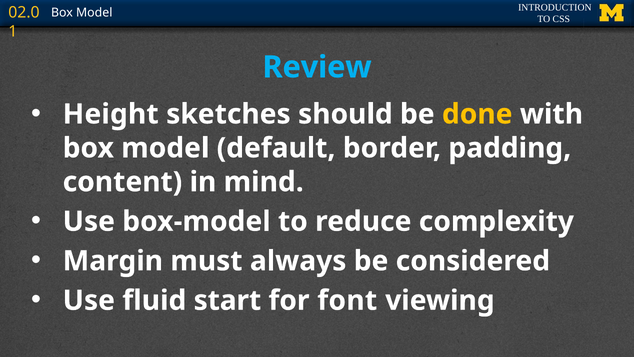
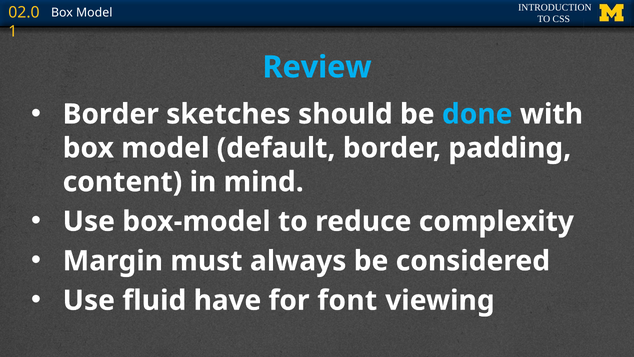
Height: Height -> Border (111, 114)
done colour: yellow -> light blue (477, 114)
start: start -> have (227, 300)
